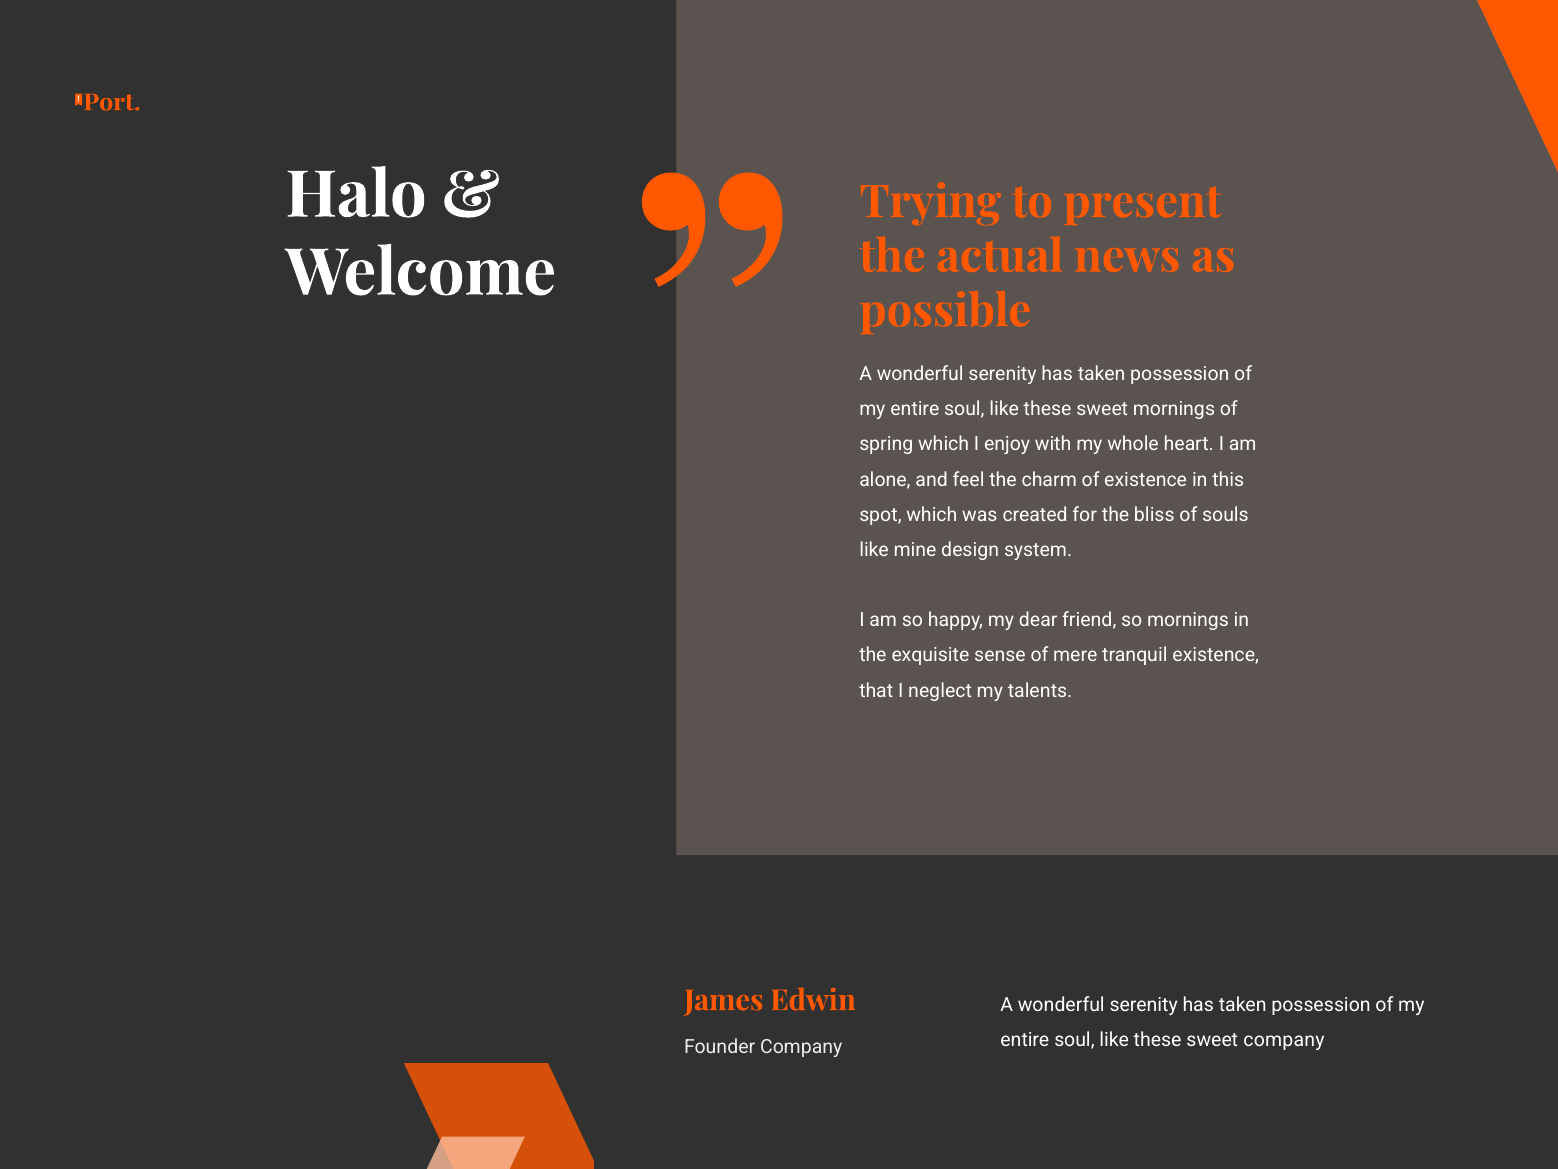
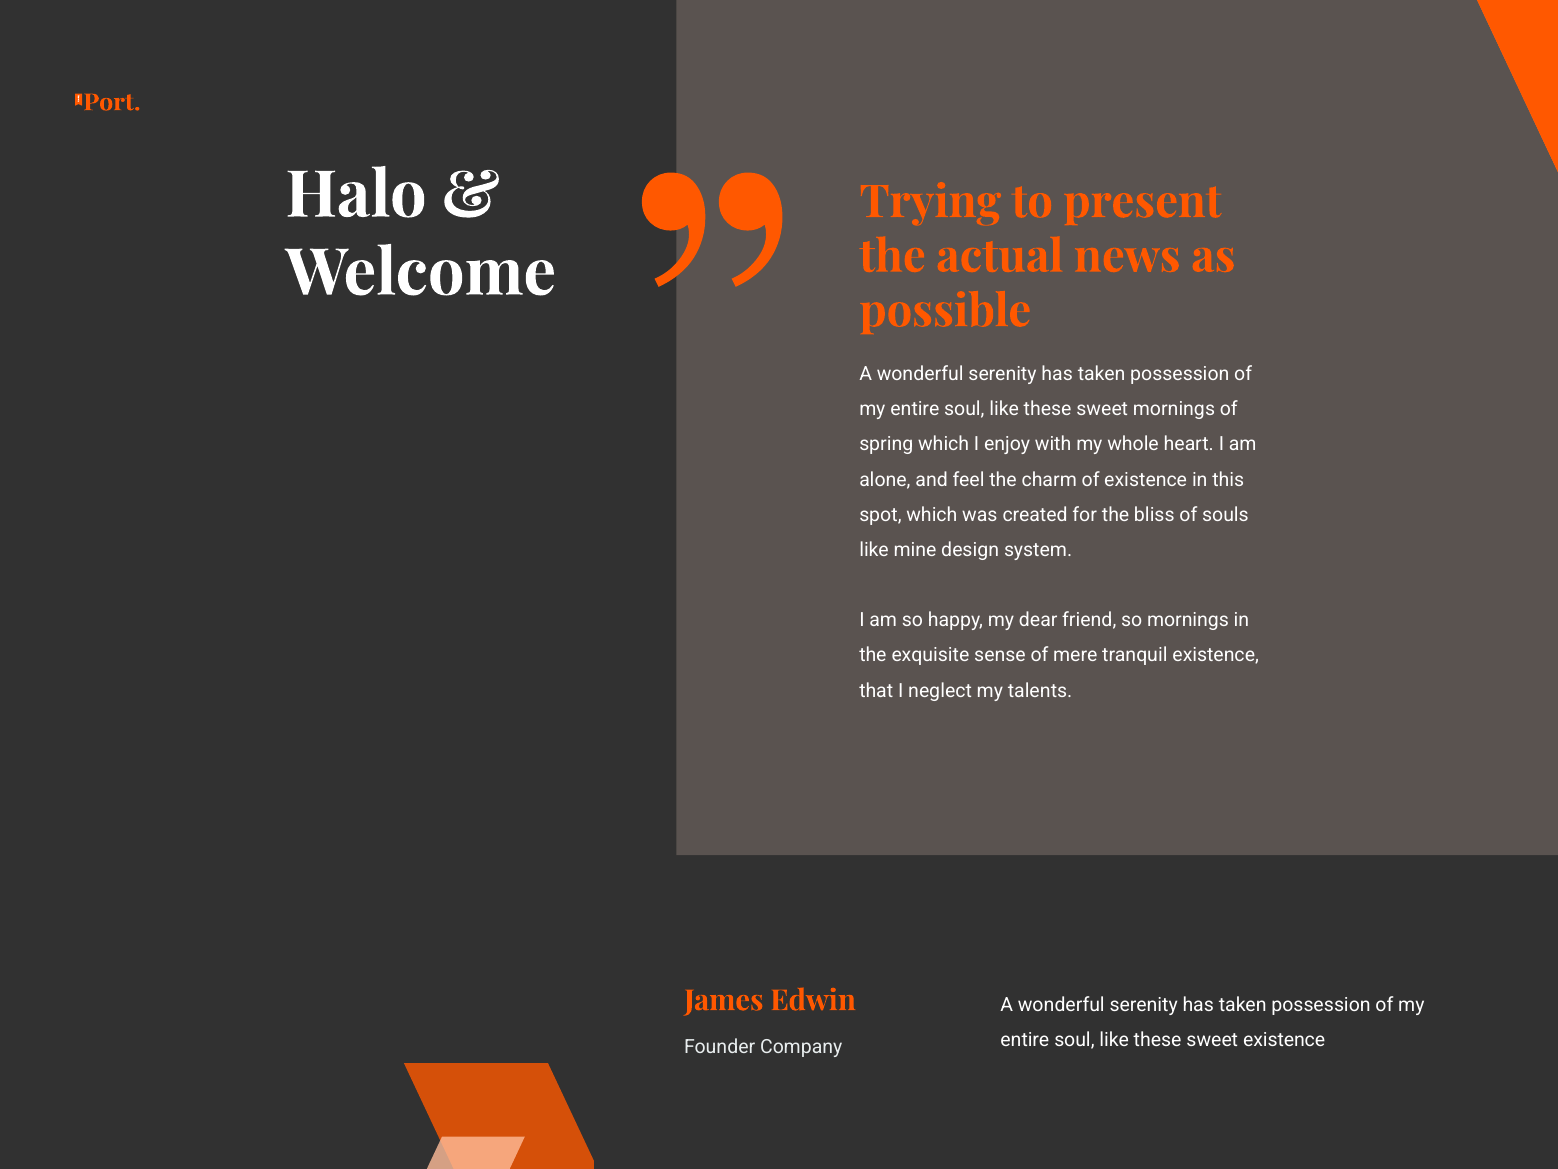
sweet company: company -> existence (1284, 1040)
